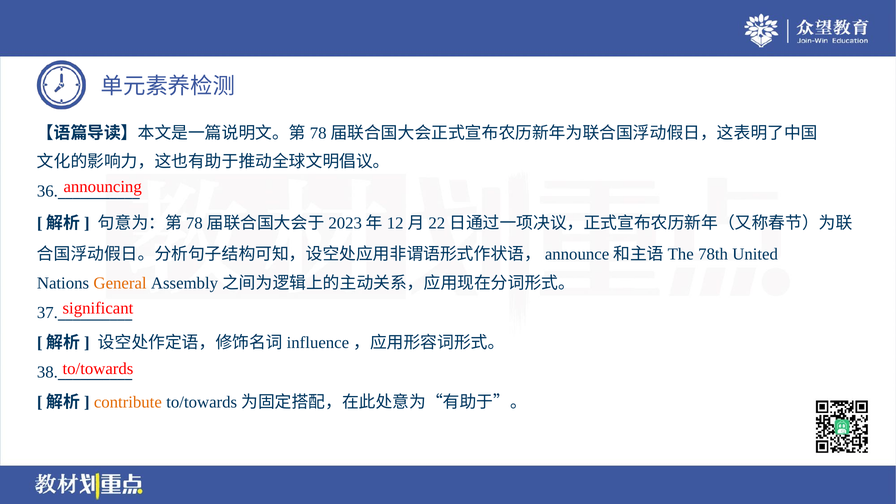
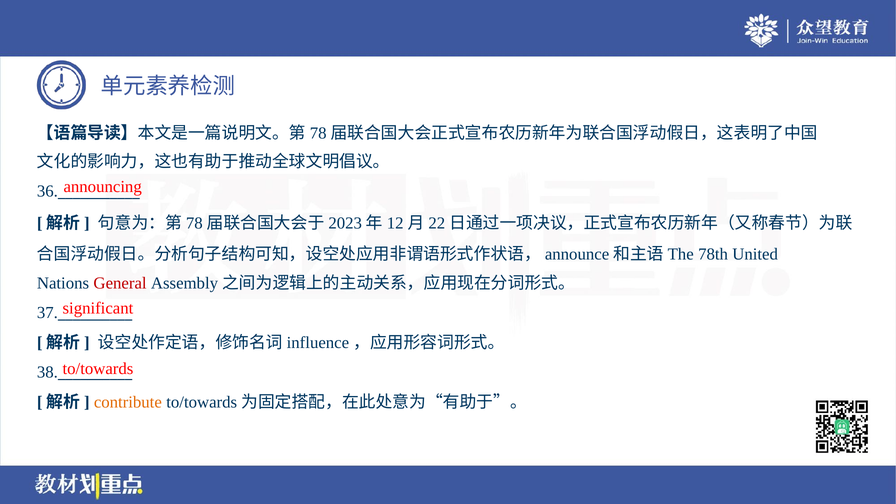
General colour: orange -> red (120, 283)
